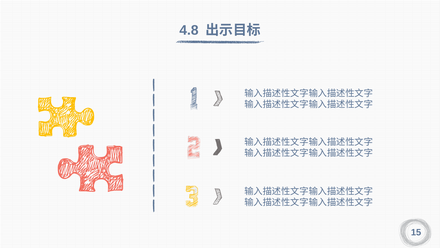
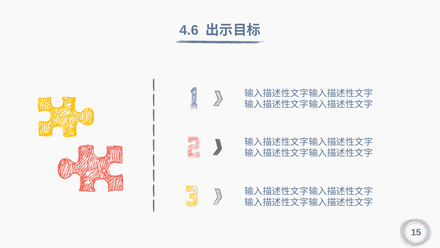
4.8: 4.8 -> 4.6 (189, 30)
